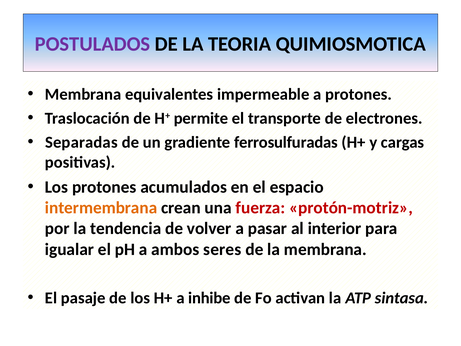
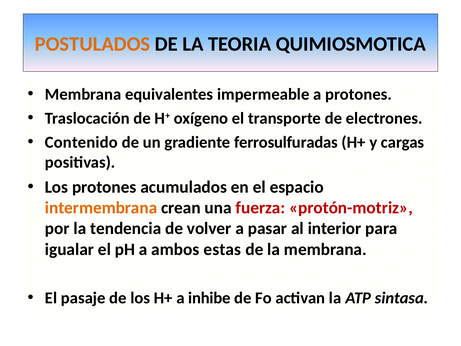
POSTULADOS colour: purple -> orange (93, 44)
permite: permite -> oxígeno (201, 118)
Separadas: Separadas -> Contenido (81, 142)
seres: seres -> estas (222, 249)
